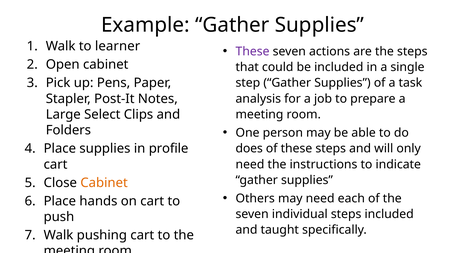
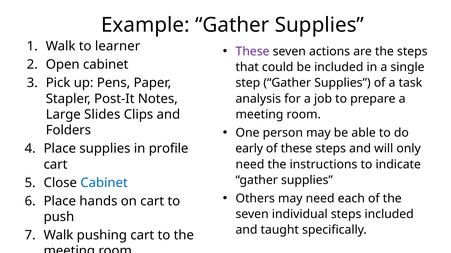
Select: Select -> Slides (102, 115)
does: does -> early (249, 149)
Cabinet colour: orange -> blue (104, 183)
